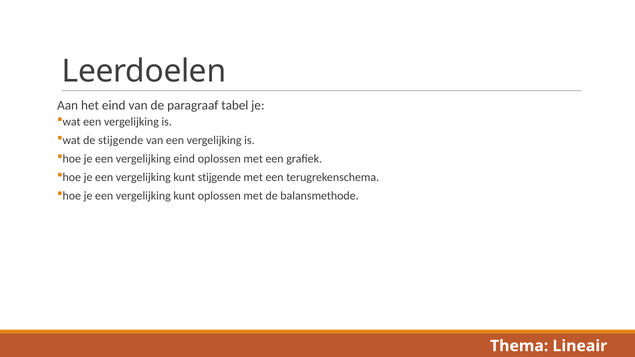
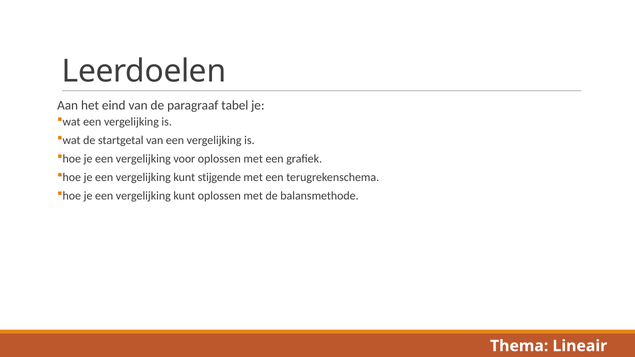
de stijgende: stijgende -> startgetal (121, 140)
vergelijking eind: eind -> voor (184, 159)
